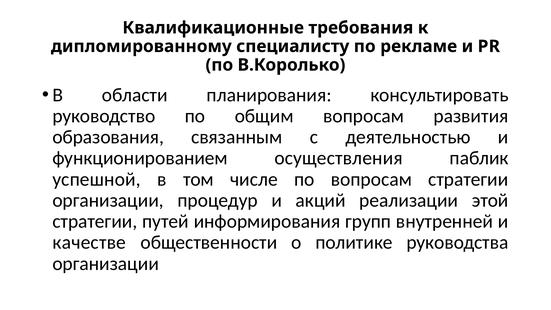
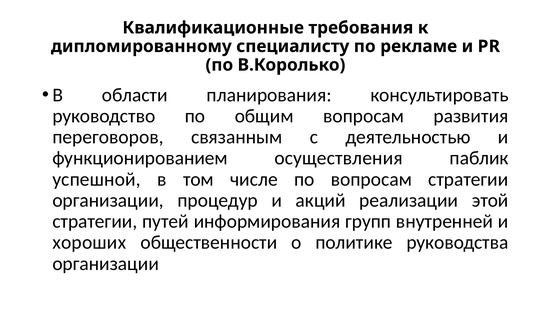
образования: образования -> переговоров (108, 137)
качестве: качестве -> хороших (89, 242)
